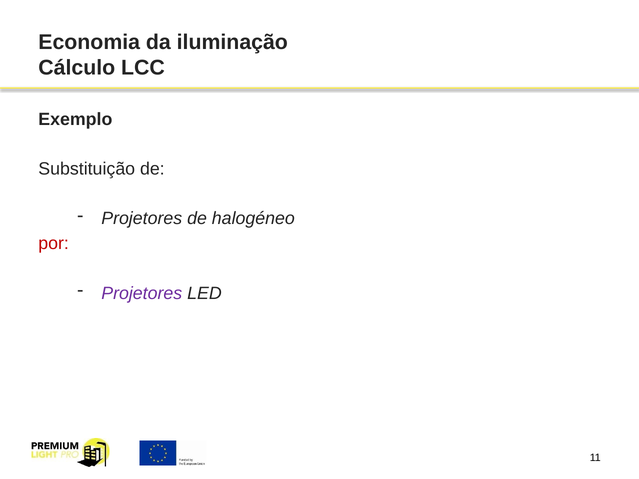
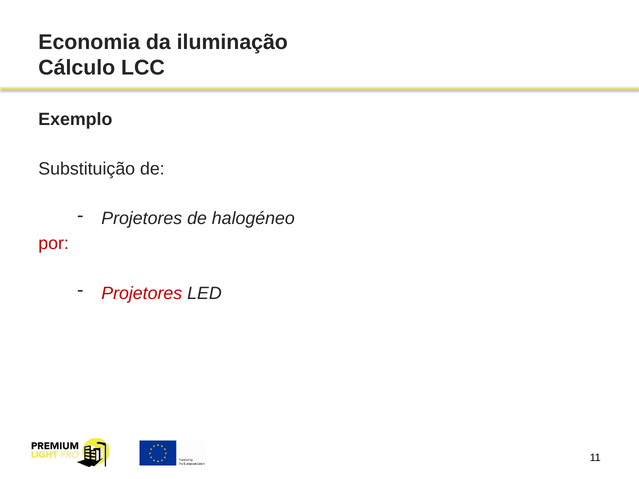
Projetores colour: purple -> red (142, 293)
